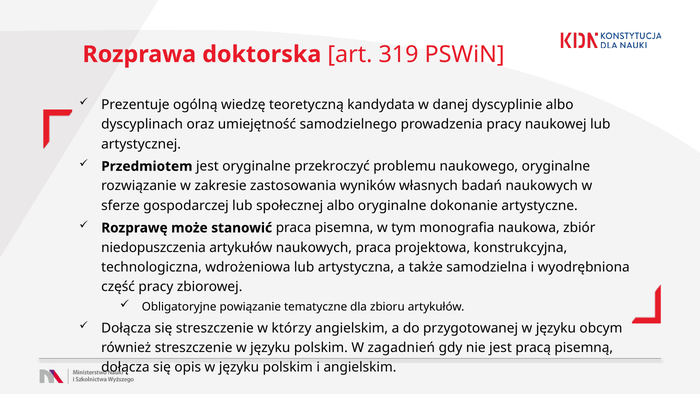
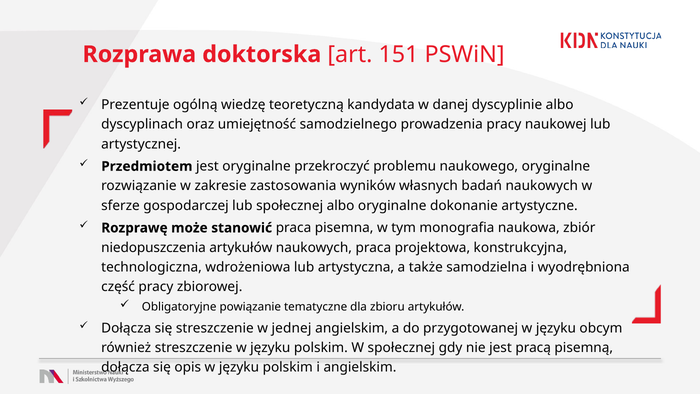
319: 319 -> 151 (399, 54)
którzy: którzy -> jednej (292, 328)
W zagadnień: zagadnień -> społecznej (401, 348)
